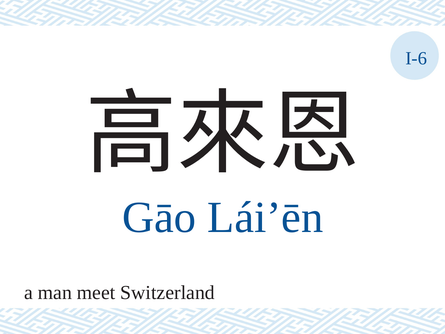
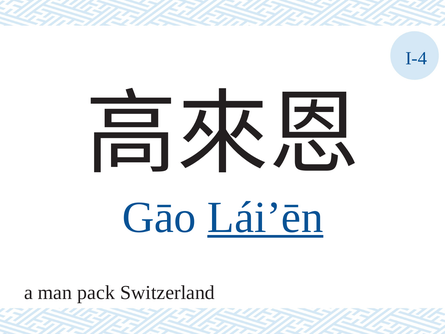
I-6: I-6 -> I-4 (416, 58)
Lái’ēn underline: none -> present (265, 217)
meet: meet -> pack (96, 293)
